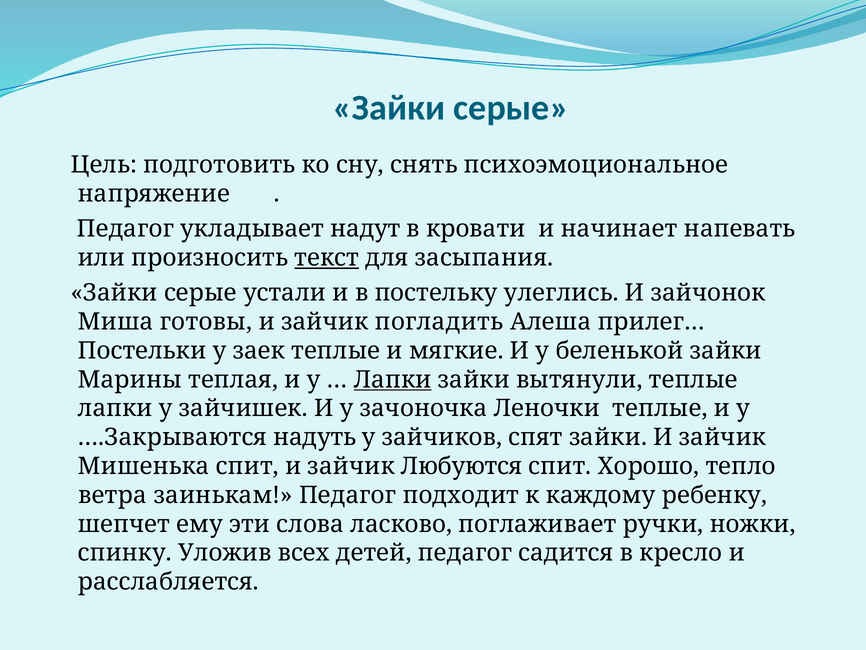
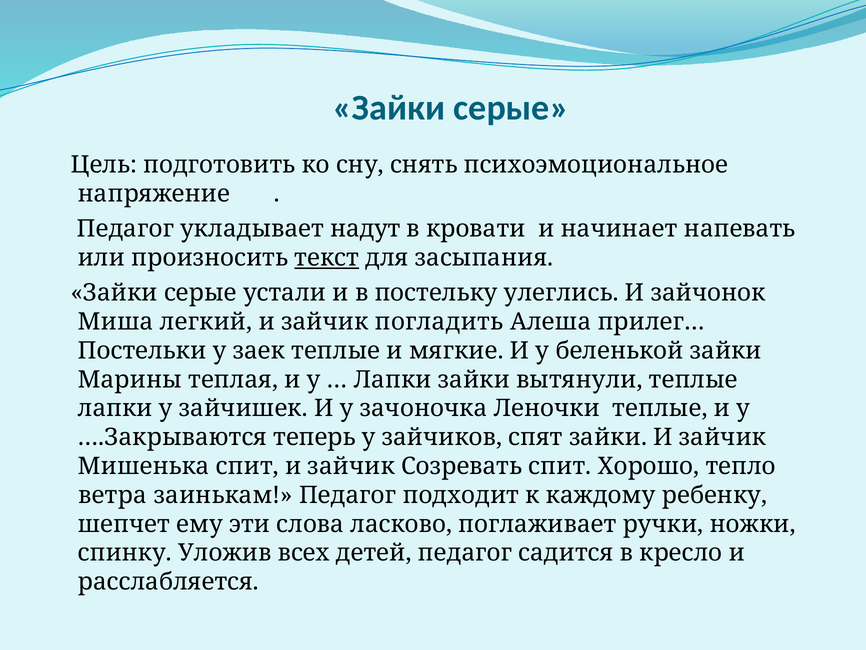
готовы: готовы -> легкий (206, 322)
Лапки underline: present -> none (393, 379)
надуть: надуть -> теперь (315, 437)
Любуются: Любуются -> Созревать (462, 466)
